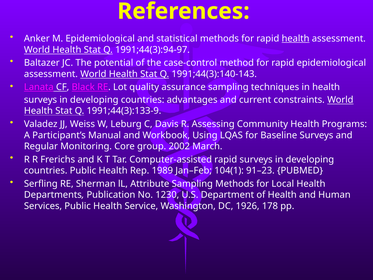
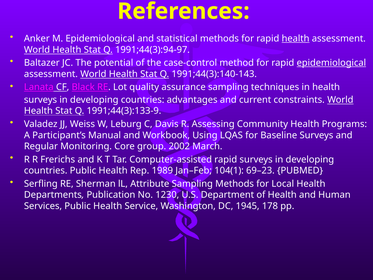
epidemiological underline: none -> present (331, 63)
91–23: 91–23 -> 69–23 (260, 170)
1926: 1926 -> 1945 (248, 206)
